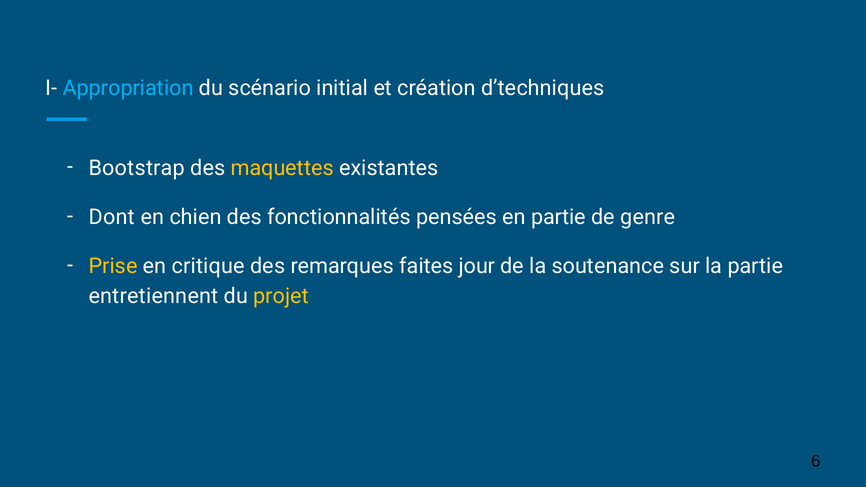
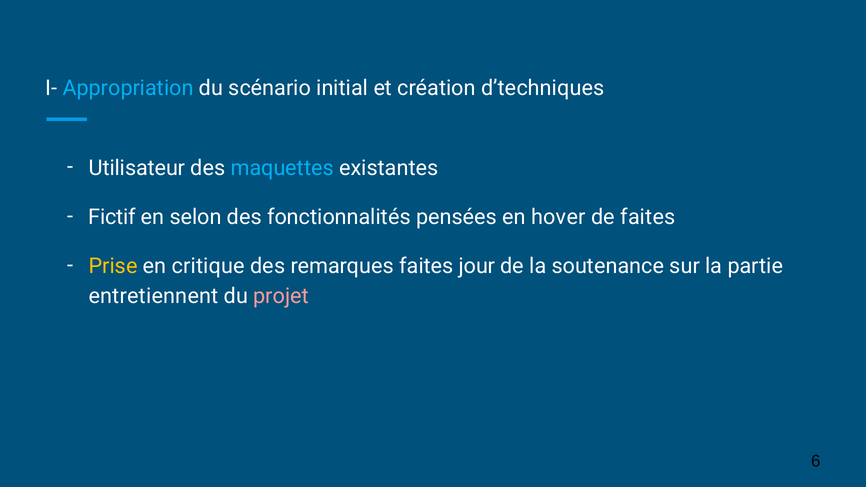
Bootstrap: Bootstrap -> Utilisateur (137, 168)
maquettes colour: yellow -> light blue (282, 168)
Dont: Dont -> Fictif (112, 217)
chien: chien -> selon (196, 217)
en partie: partie -> hover (558, 217)
de genre: genre -> faites (648, 217)
projet colour: yellow -> pink (281, 296)
